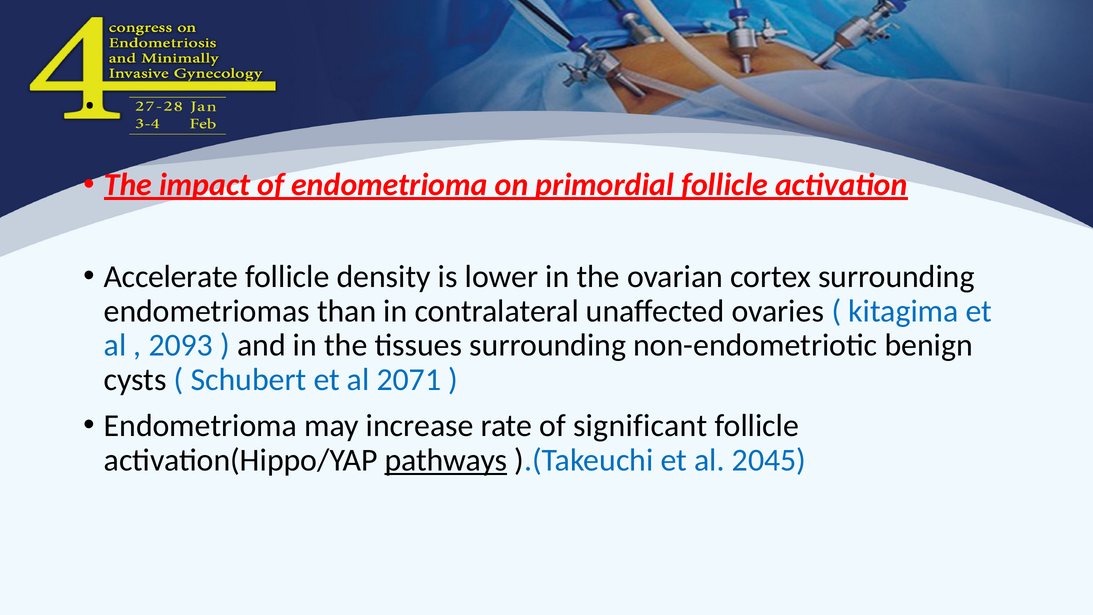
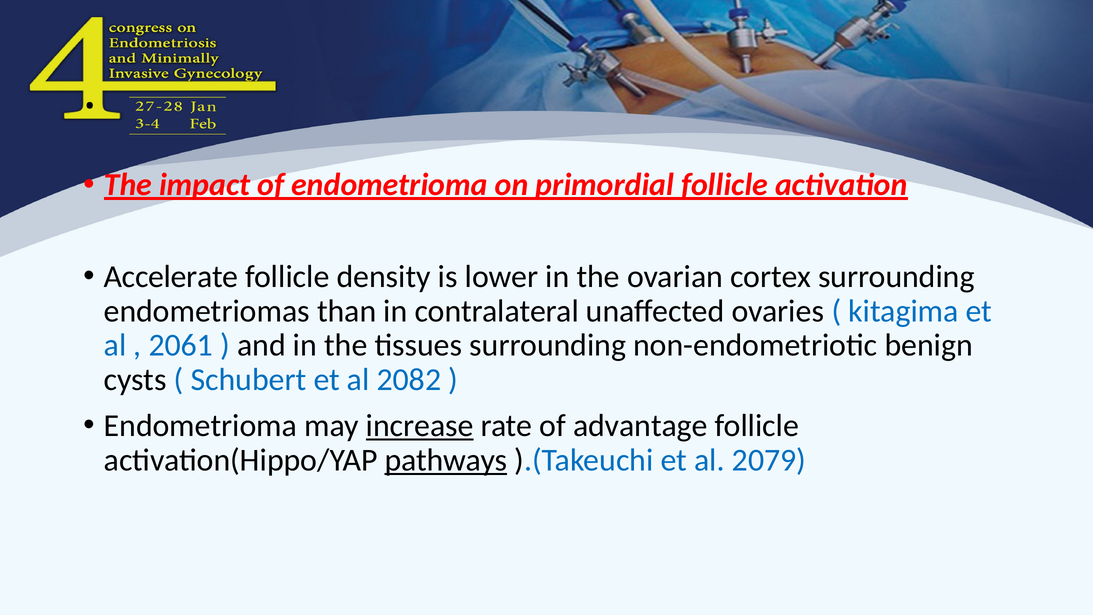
2093: 2093 -> 2061 (181, 345)
2071: 2071 -> 2082 (409, 380)
increase underline: none -> present (420, 426)
significant: significant -> advantage (640, 426)
2045: 2045 -> 2079 (769, 460)
